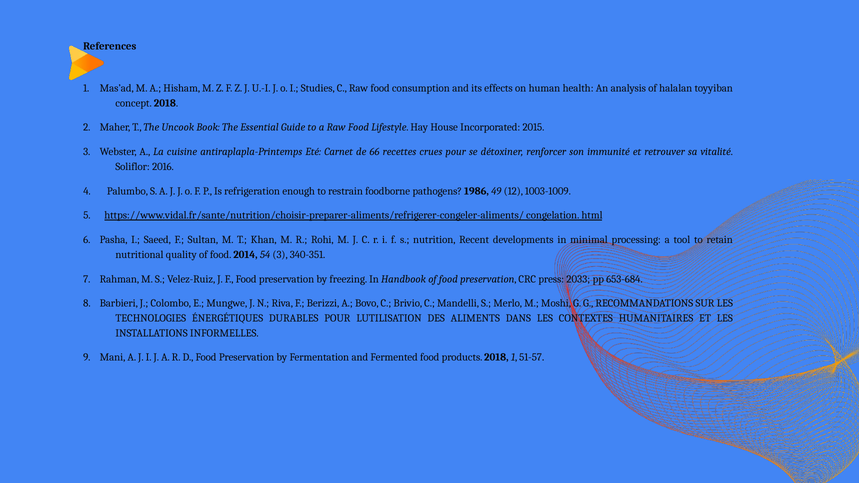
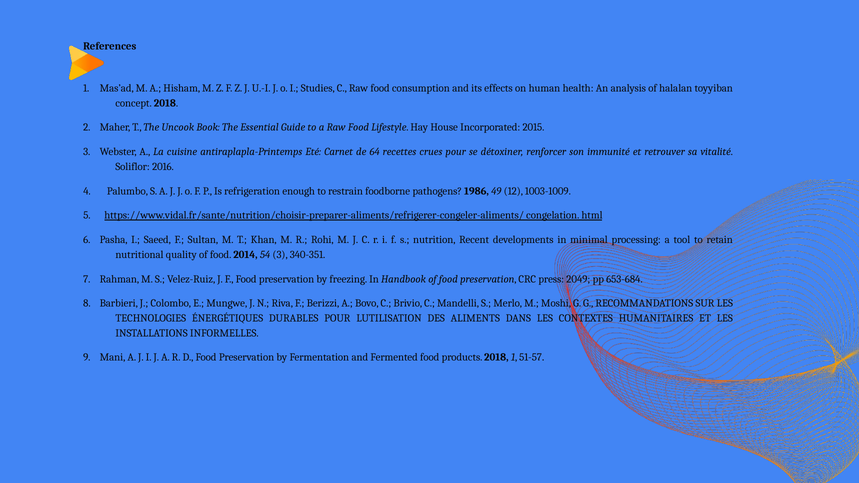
66: 66 -> 64 (375, 152)
2033: 2033 -> 2049 (578, 279)
